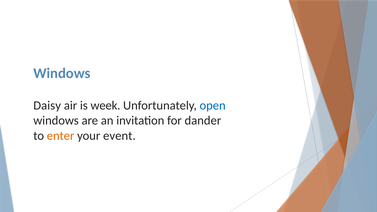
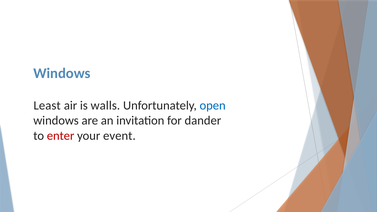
Daisy: Daisy -> Least (47, 106)
week: week -> walls (105, 106)
enter colour: orange -> red (61, 136)
